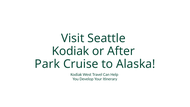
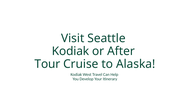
Park: Park -> Tour (47, 64)
